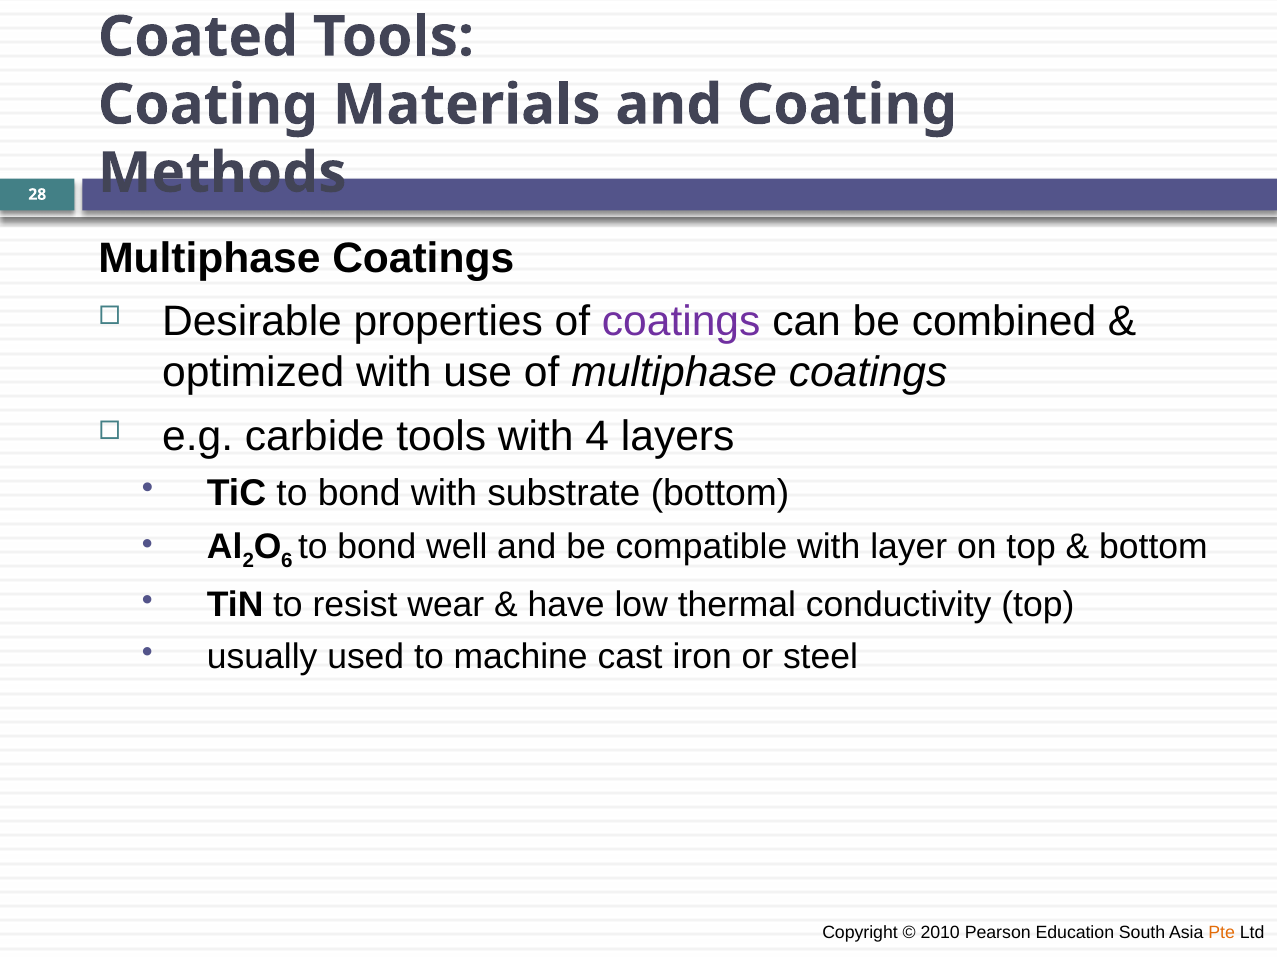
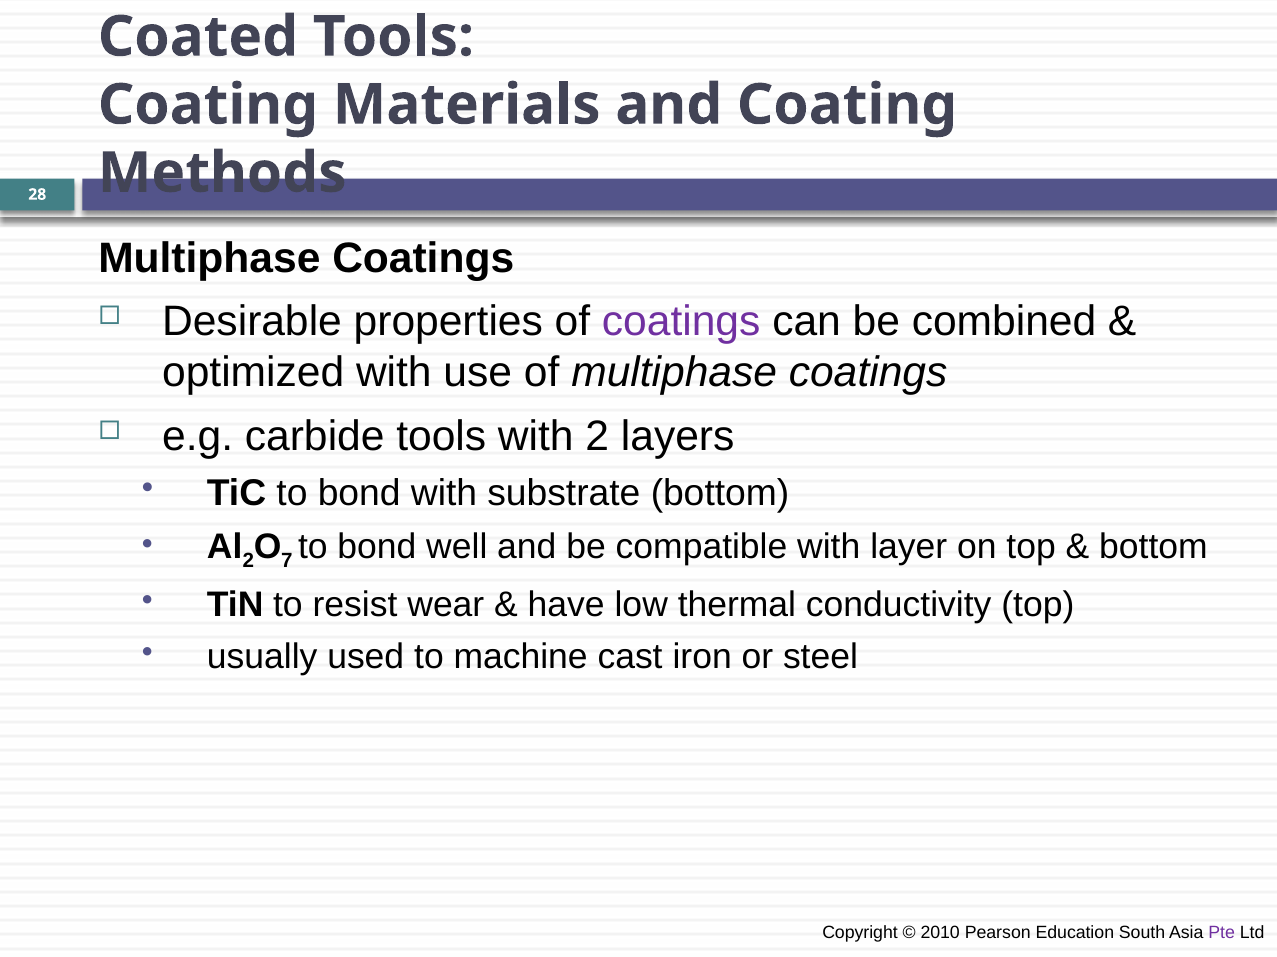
with 4: 4 -> 2 (597, 436)
6: 6 -> 7 (287, 561)
Pte colour: orange -> purple (1222, 933)
